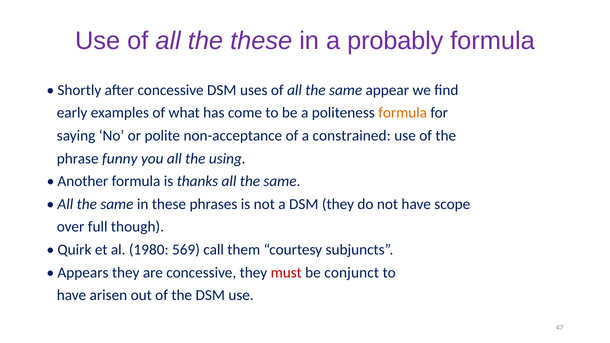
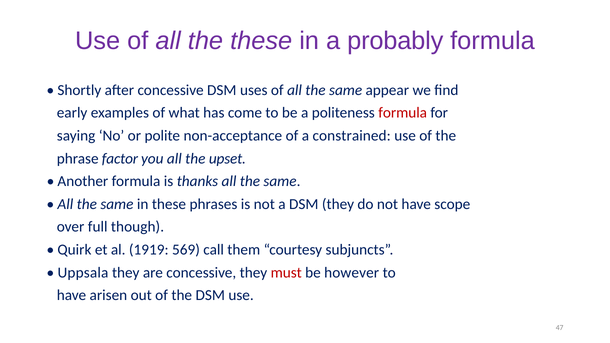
formula colour: orange -> red (403, 113)
funny: funny -> factor (120, 159)
using: using -> upset (227, 159)
1980: 1980 -> 1919 (149, 250)
Appears: Appears -> Uppsala (83, 273)
conjunct: conjunct -> however (352, 273)
